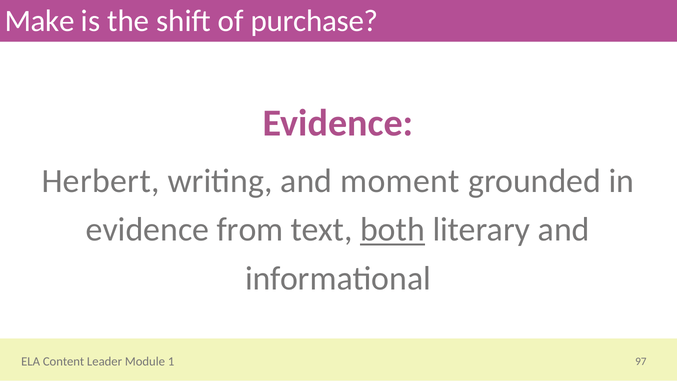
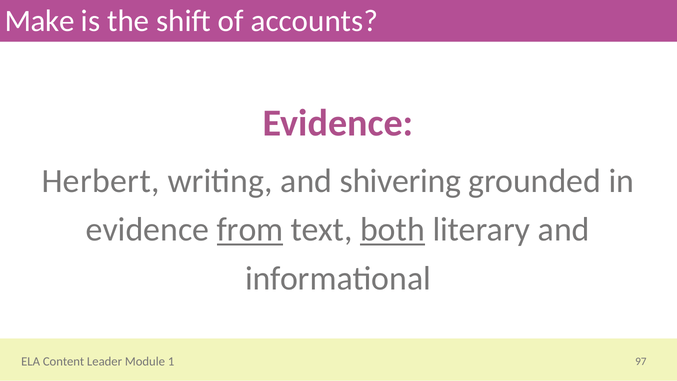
purchase: purchase -> accounts (314, 21)
moment: moment -> shivering (400, 181)
from underline: none -> present (250, 230)
